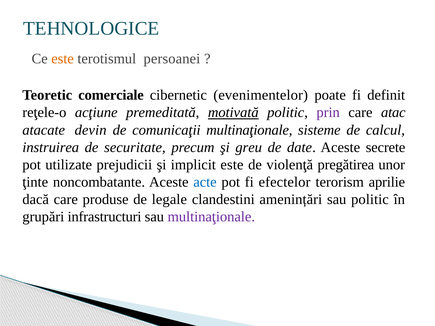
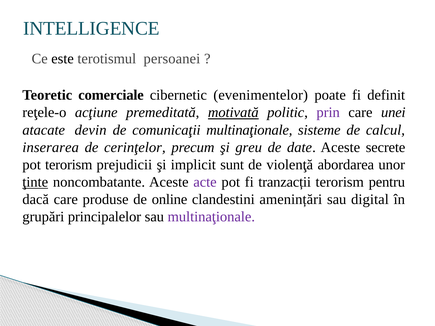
TEHNOLOGICE: TEHNOLOGICE -> INTELLIGENCE (91, 28)
este colour: orange -> black (63, 59)
atac: atac -> unei (393, 113)
instruirea: instruirea -> inserarea (51, 147)
securitate: securitate -> cerinţelor (135, 147)
pot utilizate: utilizate -> terorism (69, 165)
implicit este: este -> sunt (232, 165)
pregătirea: pregătirea -> abordarea (346, 165)
ţinte underline: none -> present (35, 182)
acte colour: blue -> purple (205, 182)
efectelor: efectelor -> tranzacții (285, 182)
aprilie: aprilie -> pentru (387, 182)
legale: legale -> online (170, 200)
sau politic: politic -> digital (370, 200)
infrastructuri: infrastructuri -> principalelor (104, 217)
